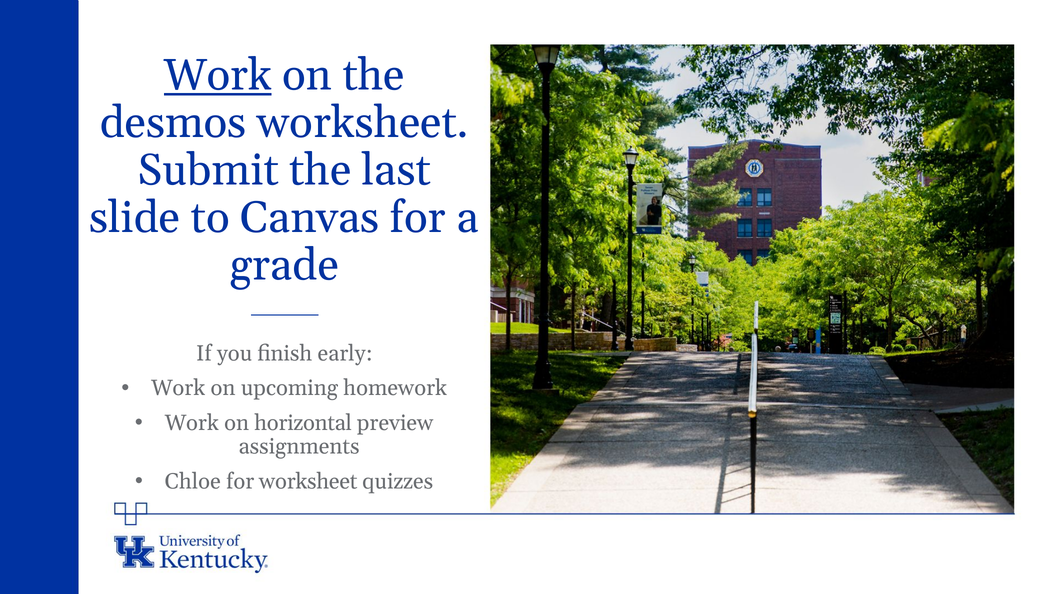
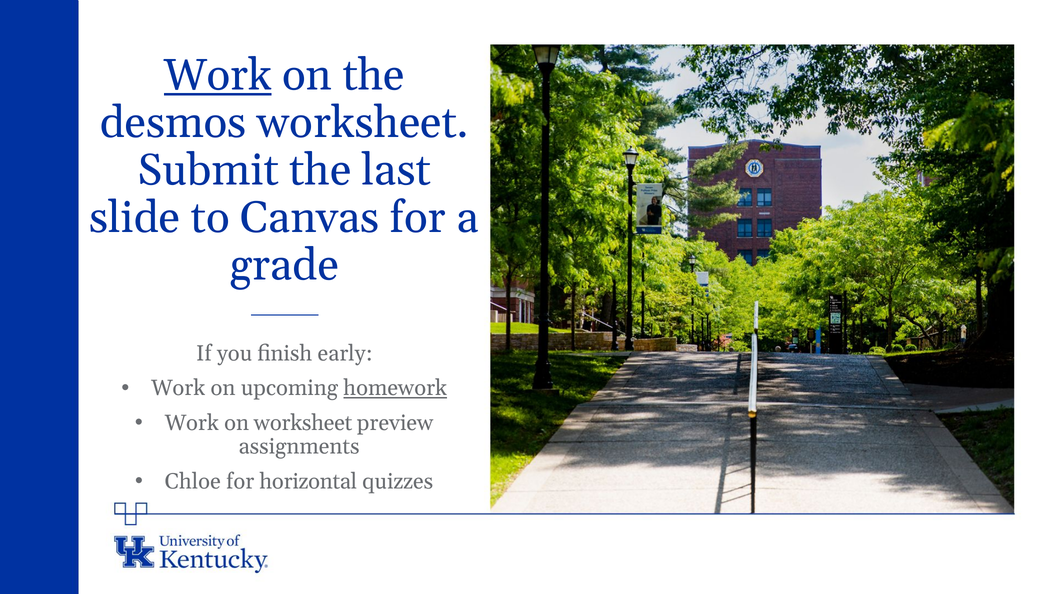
homework underline: none -> present (395, 388)
on horizontal: horizontal -> worksheet (303, 423)
for worksheet: worksheet -> horizontal (308, 481)
